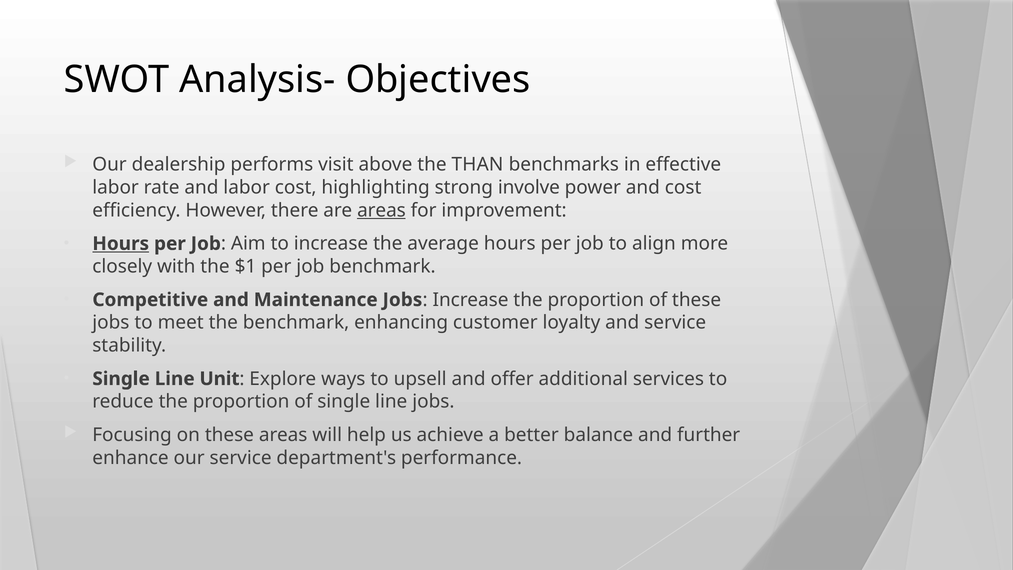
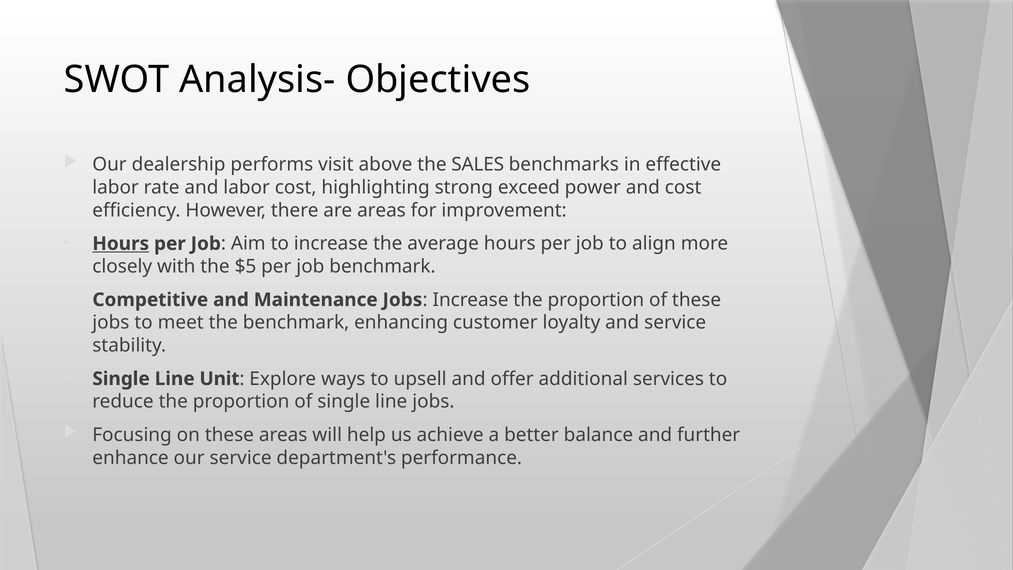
THAN: THAN -> SALES (478, 165)
involve: involve -> exceed (529, 187)
areas underline: present -> none (381, 210)
$1: $1 -> $5 (245, 266)
